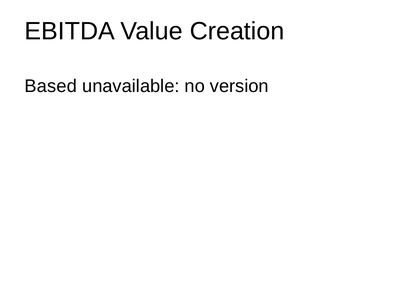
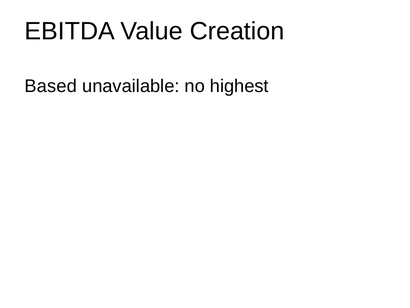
version: version -> highest (239, 86)
